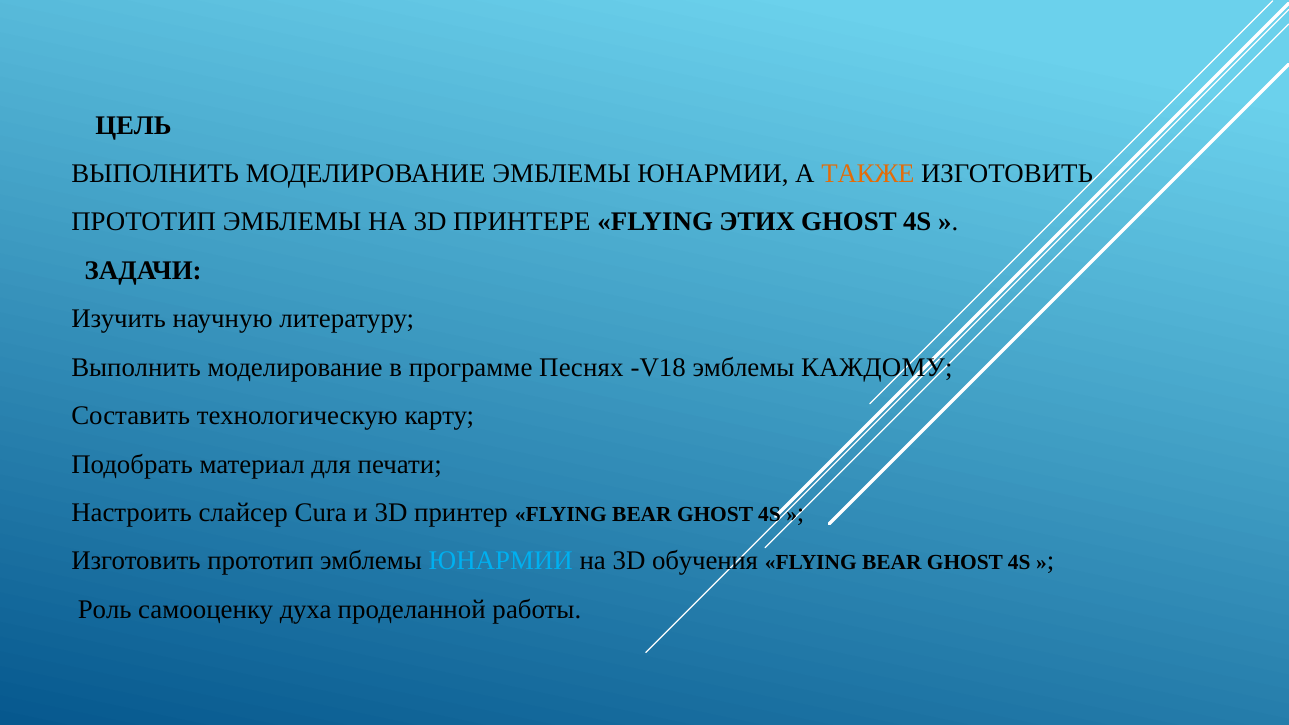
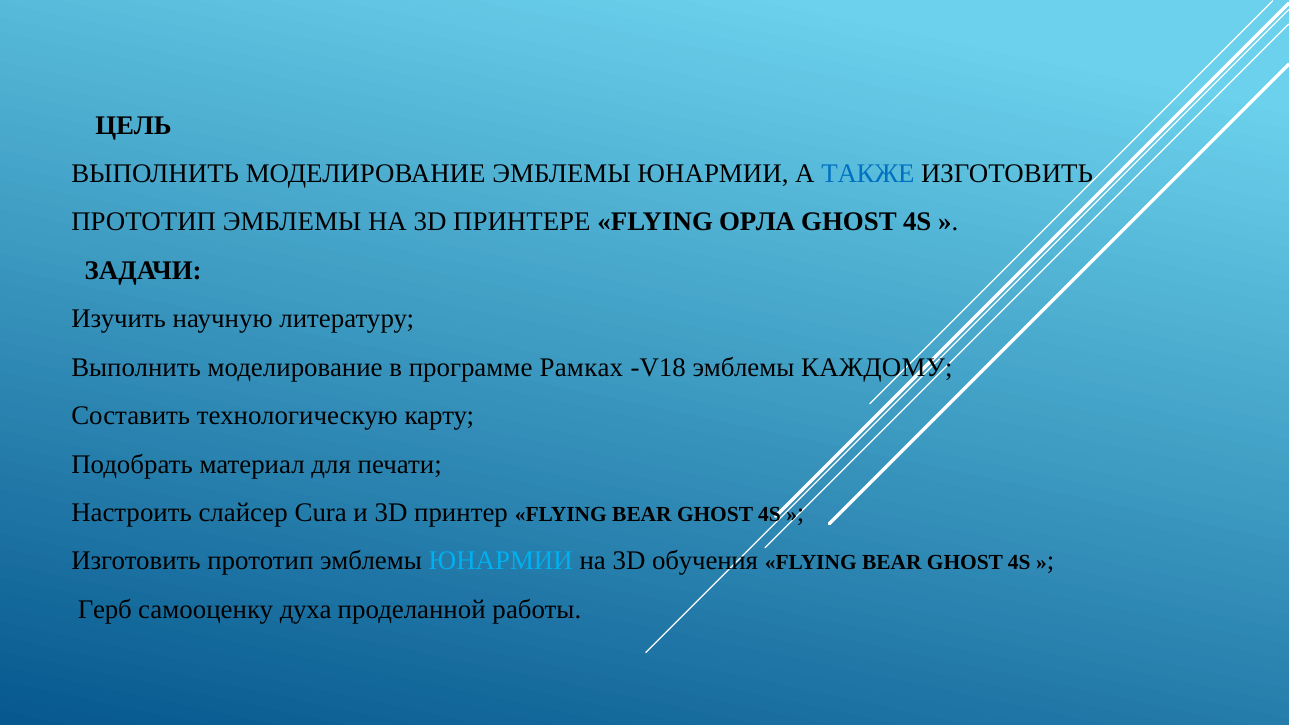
ТАКЖЕ colour: orange -> blue (868, 174)
ЭТИХ: ЭТИХ -> ОРЛА (757, 222)
Песнях: Песнях -> Рамках (581, 367)
Роль: Роль -> Герб (105, 609)
